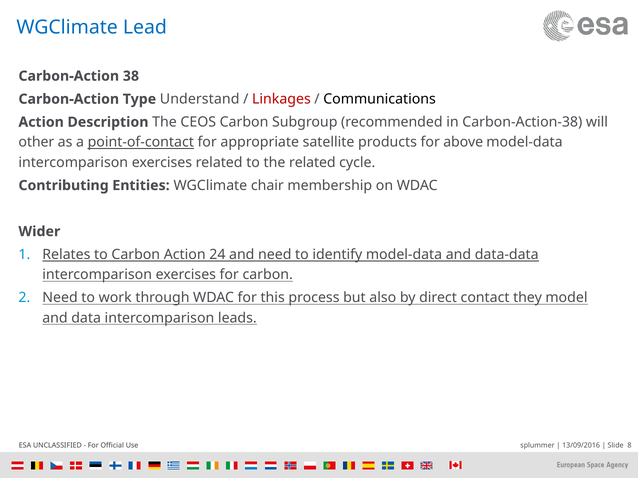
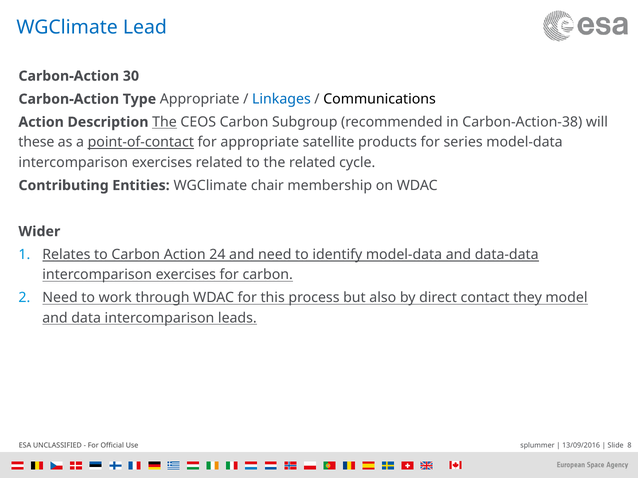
38: 38 -> 30 (131, 76)
Type Understand: Understand -> Appropriate (200, 99)
Linkages colour: red -> blue (281, 99)
The underline: none -> present (165, 122)
other: other -> these (36, 142)
above: above -> series (463, 142)
